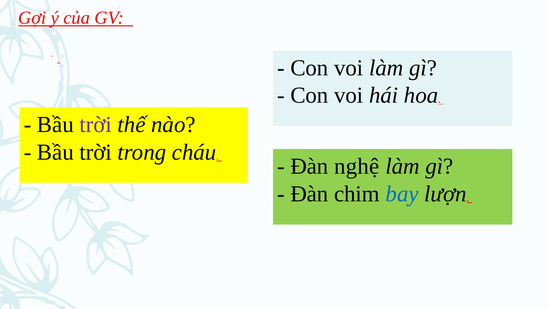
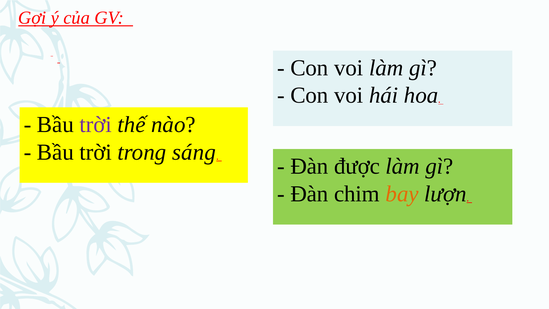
cháu: cháu -> sáng (194, 152)
nghệ: nghệ -> được (357, 166)
bay colour: blue -> orange (402, 194)
